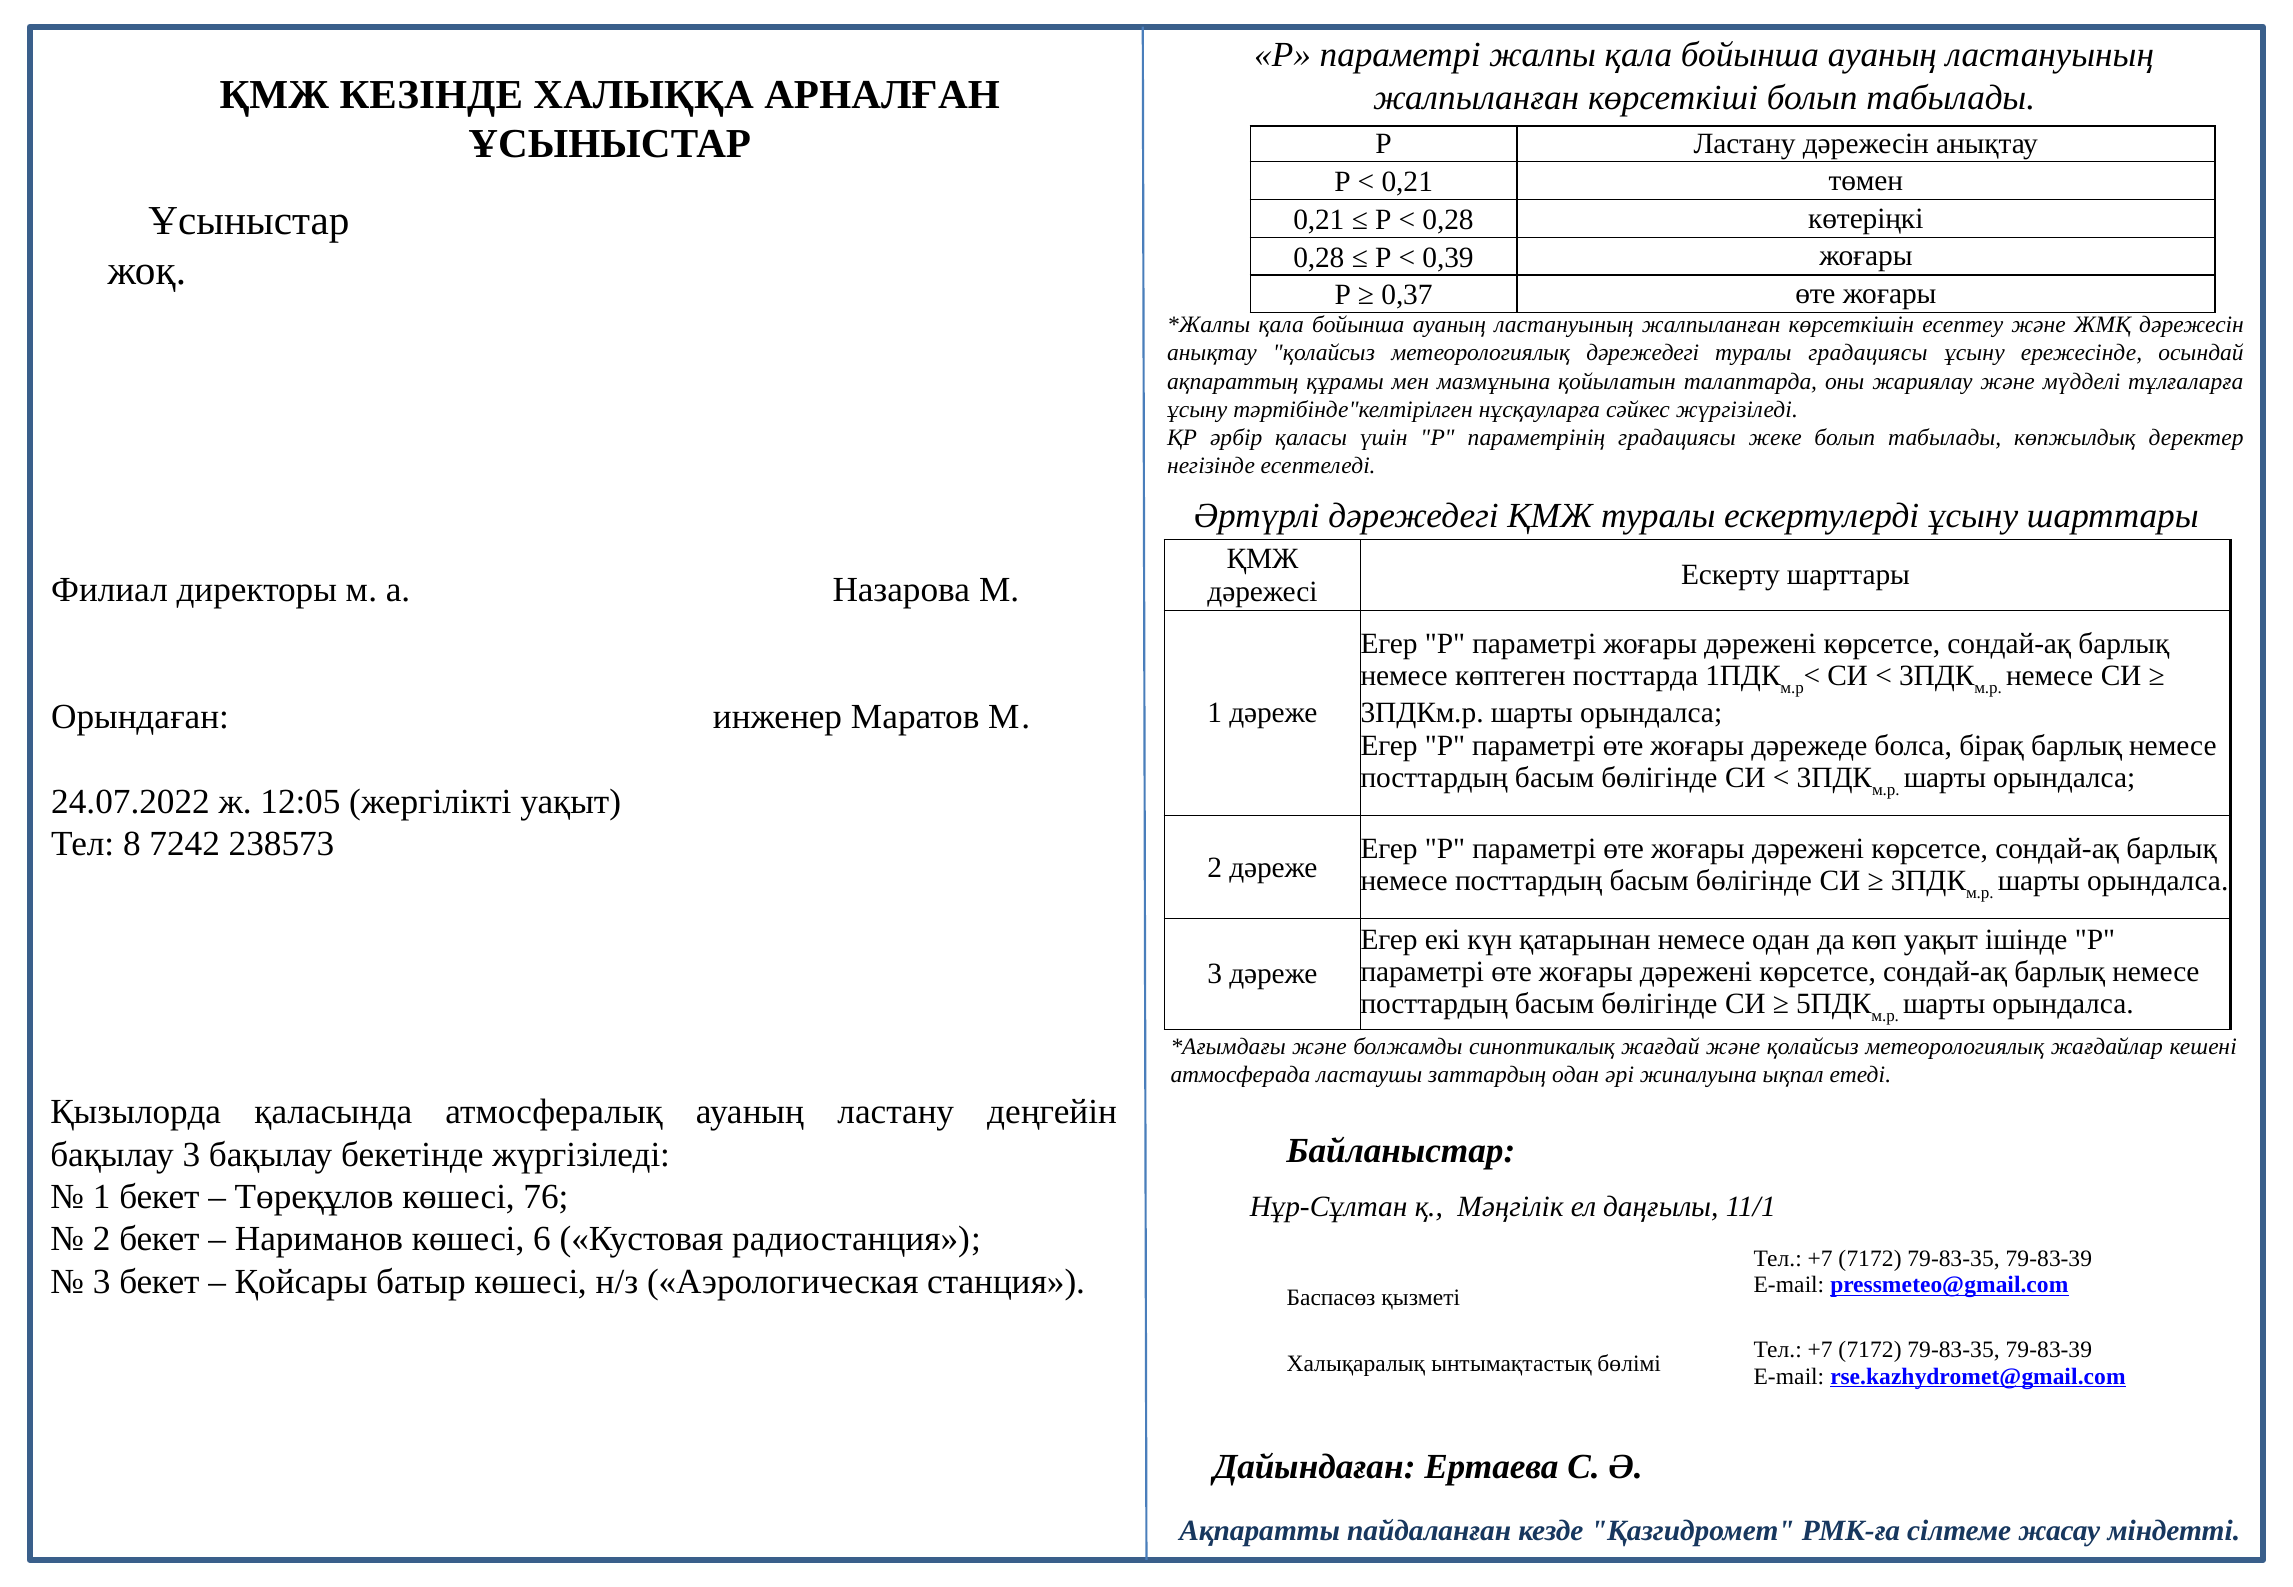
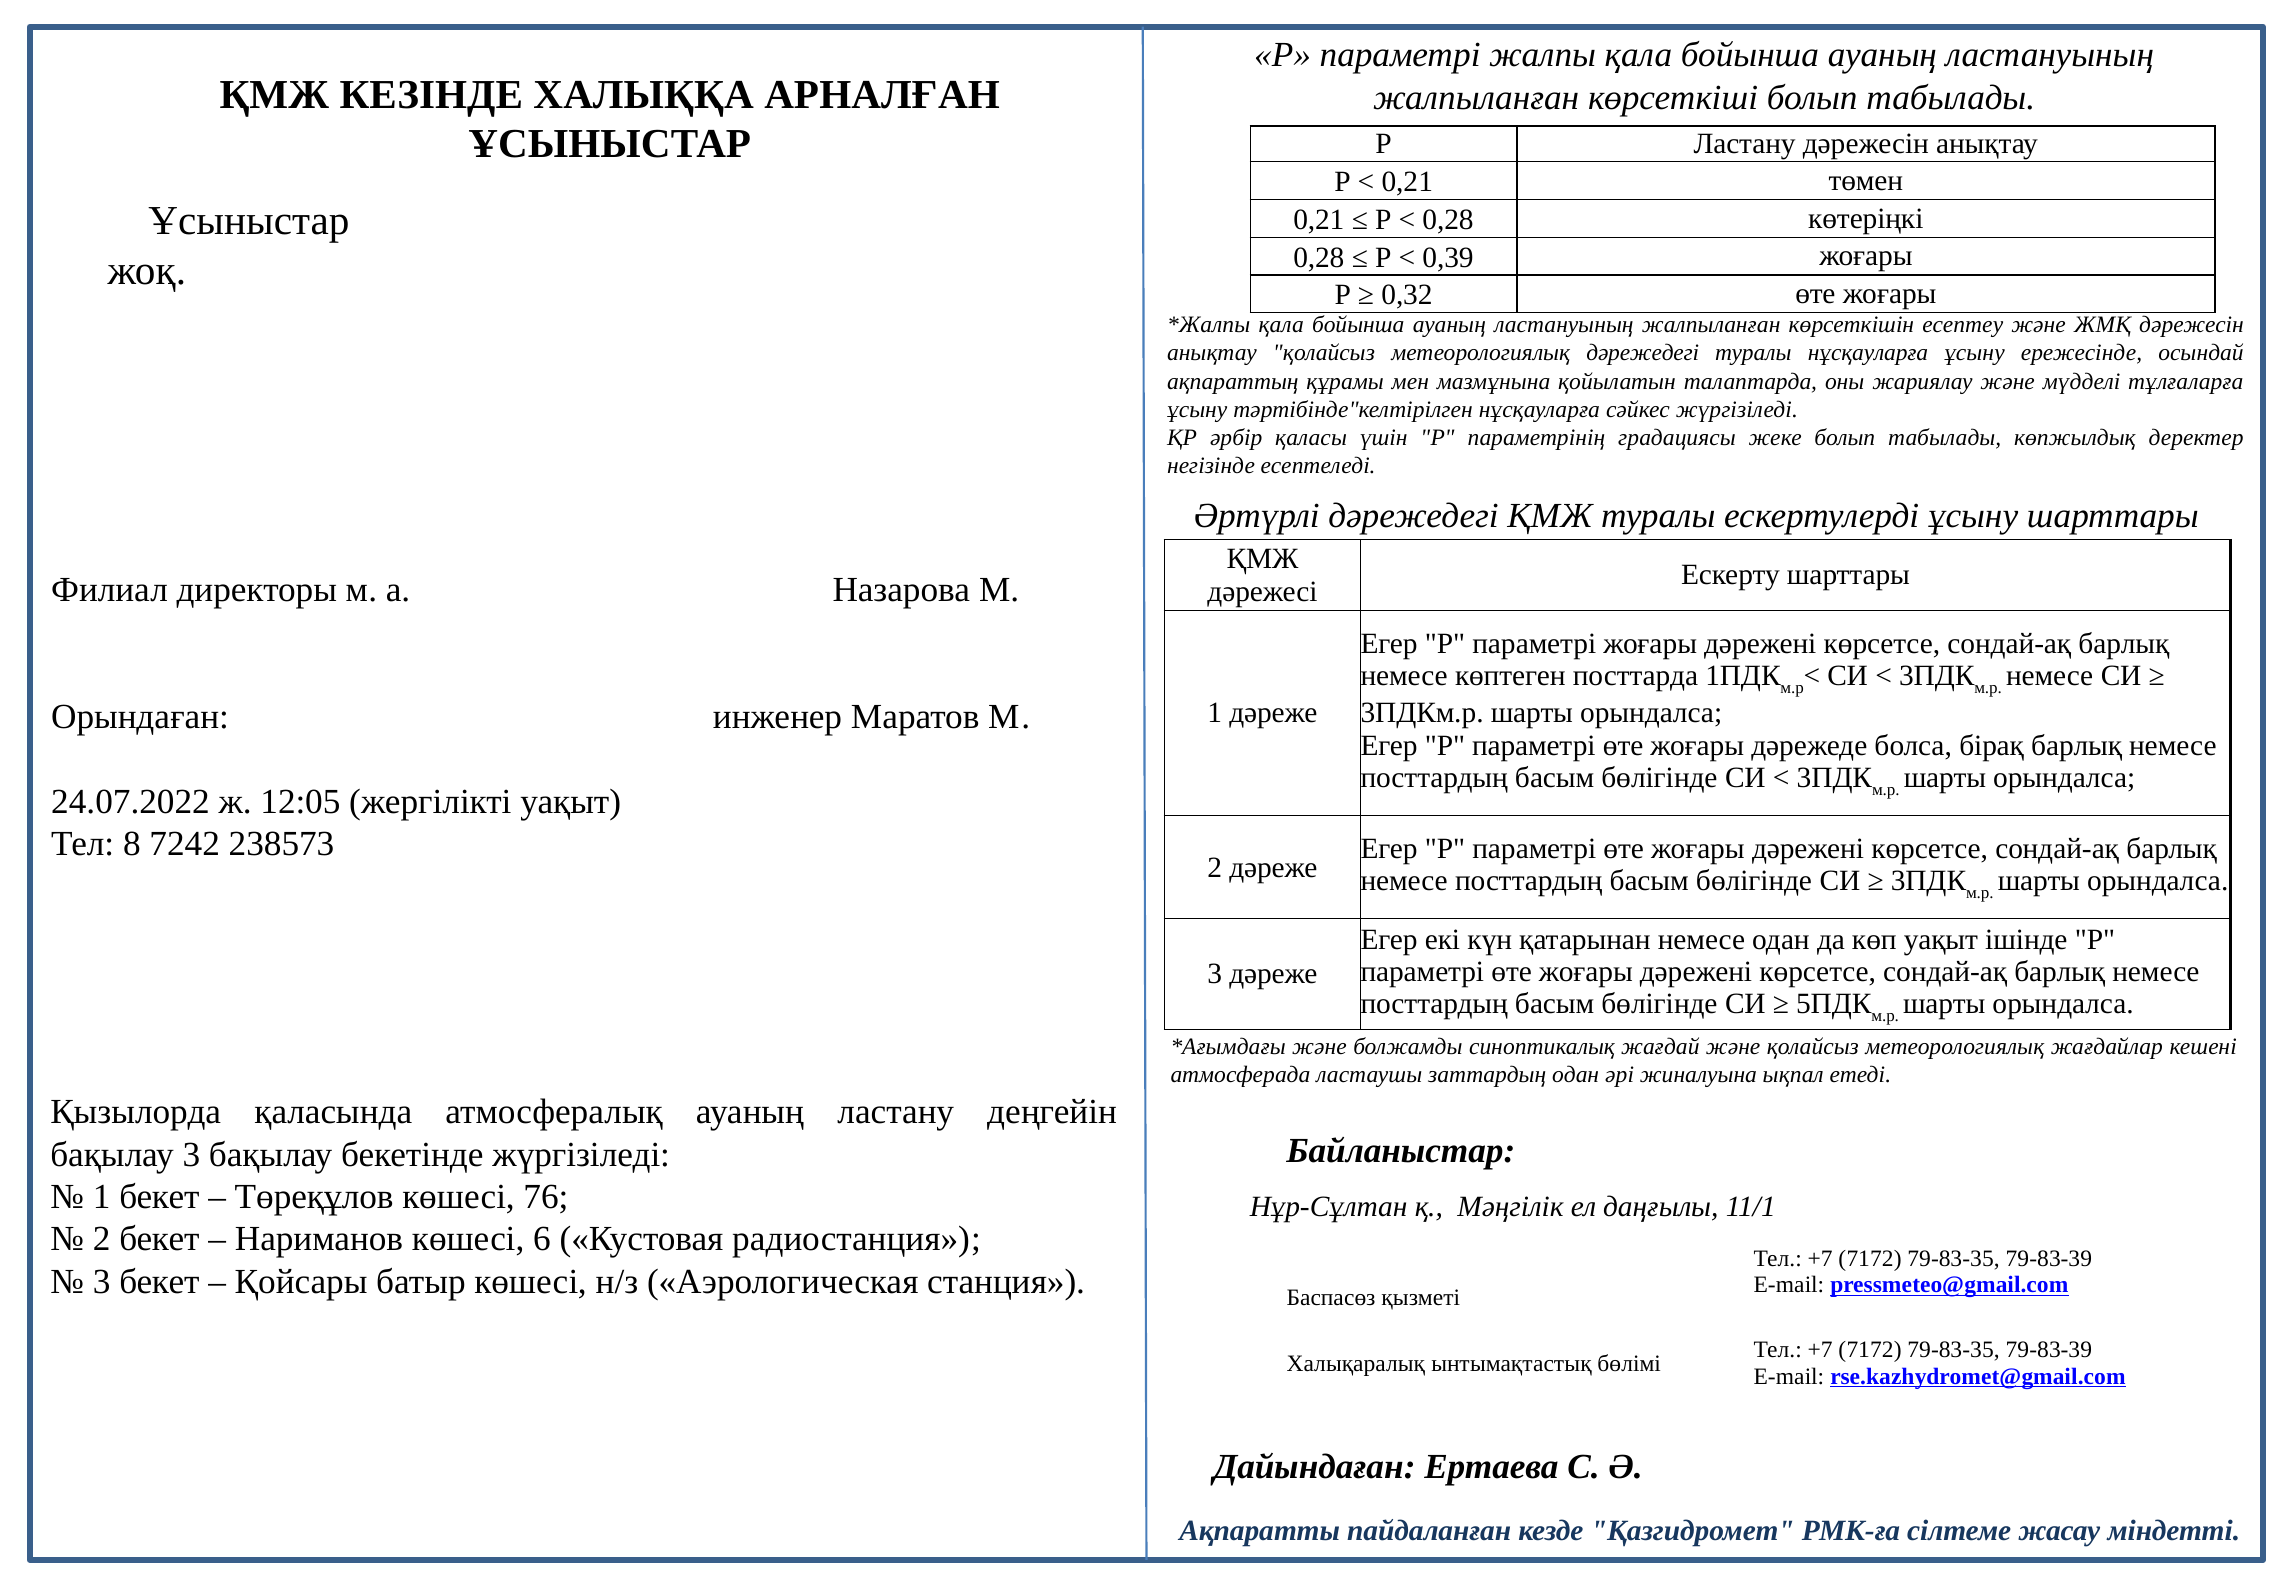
0,37: 0,37 -> 0,32 (1407, 295)
туралы градациясы: градациясы -> нұсқауларға (1868, 353)
